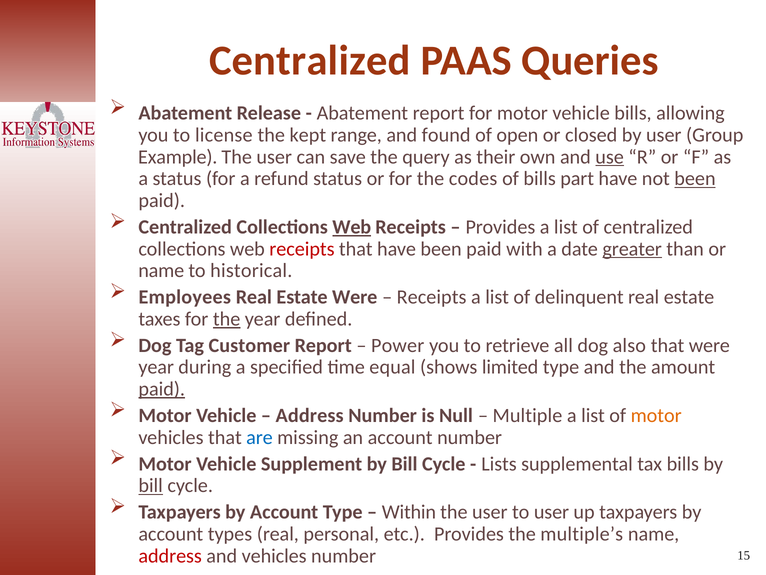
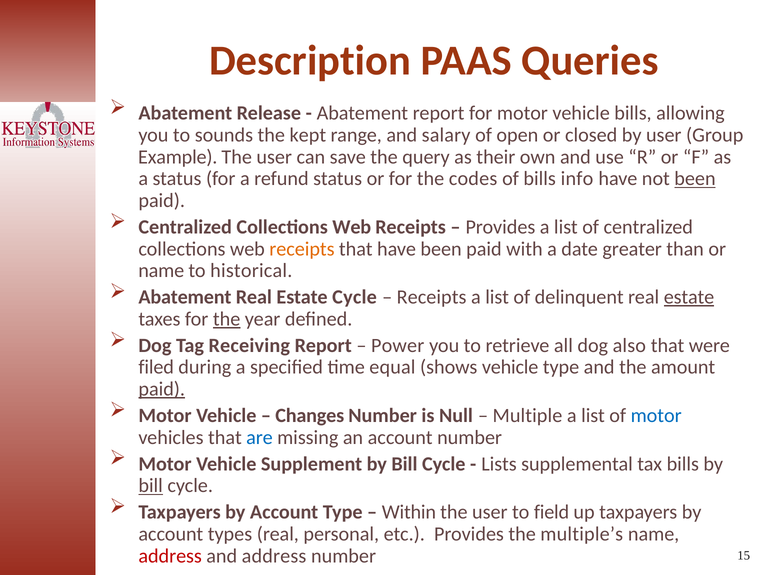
Centralized: Centralized -> Description (310, 60)
license: license -> sounds (224, 135)
found: found -> salary (446, 135)
use underline: present -> none (610, 157)
part: part -> info (577, 179)
Web underline: present -> none (352, 227)
receipts colour: red -> orange (302, 249)
greater underline: present -> none (632, 249)
Employees: Employees -> Abatement (185, 297)
Estate Were: Were -> Cycle (355, 297)
estate underline: none -> present (689, 297)
Customer: Customer -> Receiving (249, 345)
year: year -> filed (156, 367)
shows limited: limited -> vehicle (510, 367)
Address: Address -> Changes (310, 415)
motor colour: orange -> blue (656, 415)
to user: user -> field (552, 512)
and vehicles: vehicles -> address (274, 555)
